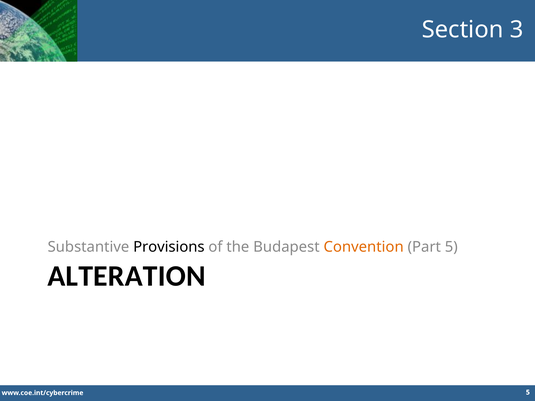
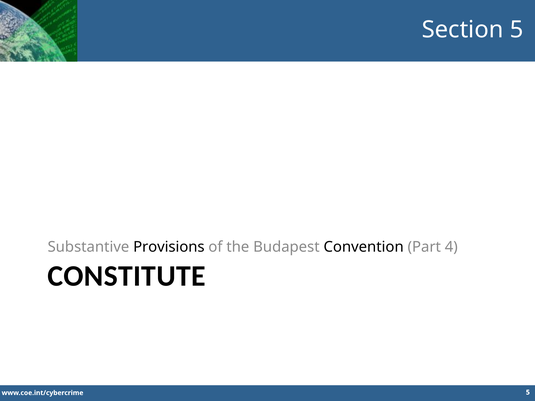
Section 3: 3 -> 5 (516, 30)
Convention colour: orange -> black (364, 247)
Part 5: 5 -> 4 (451, 247)
ALTERATION: ALTERATION -> CONSTITUTE (127, 276)
